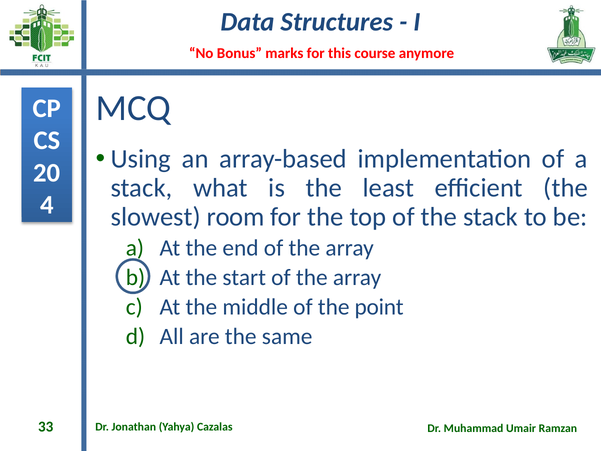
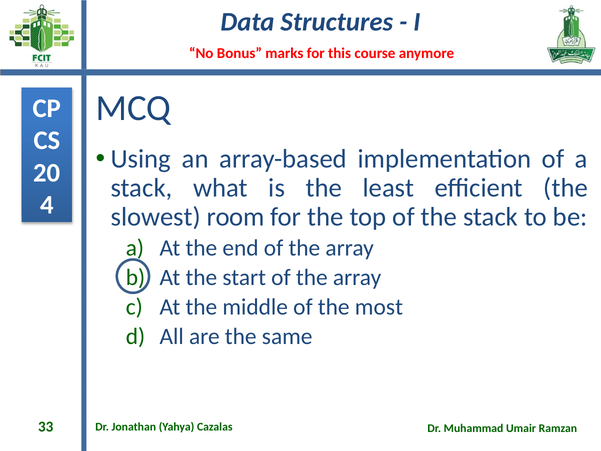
point: point -> most (379, 307)
